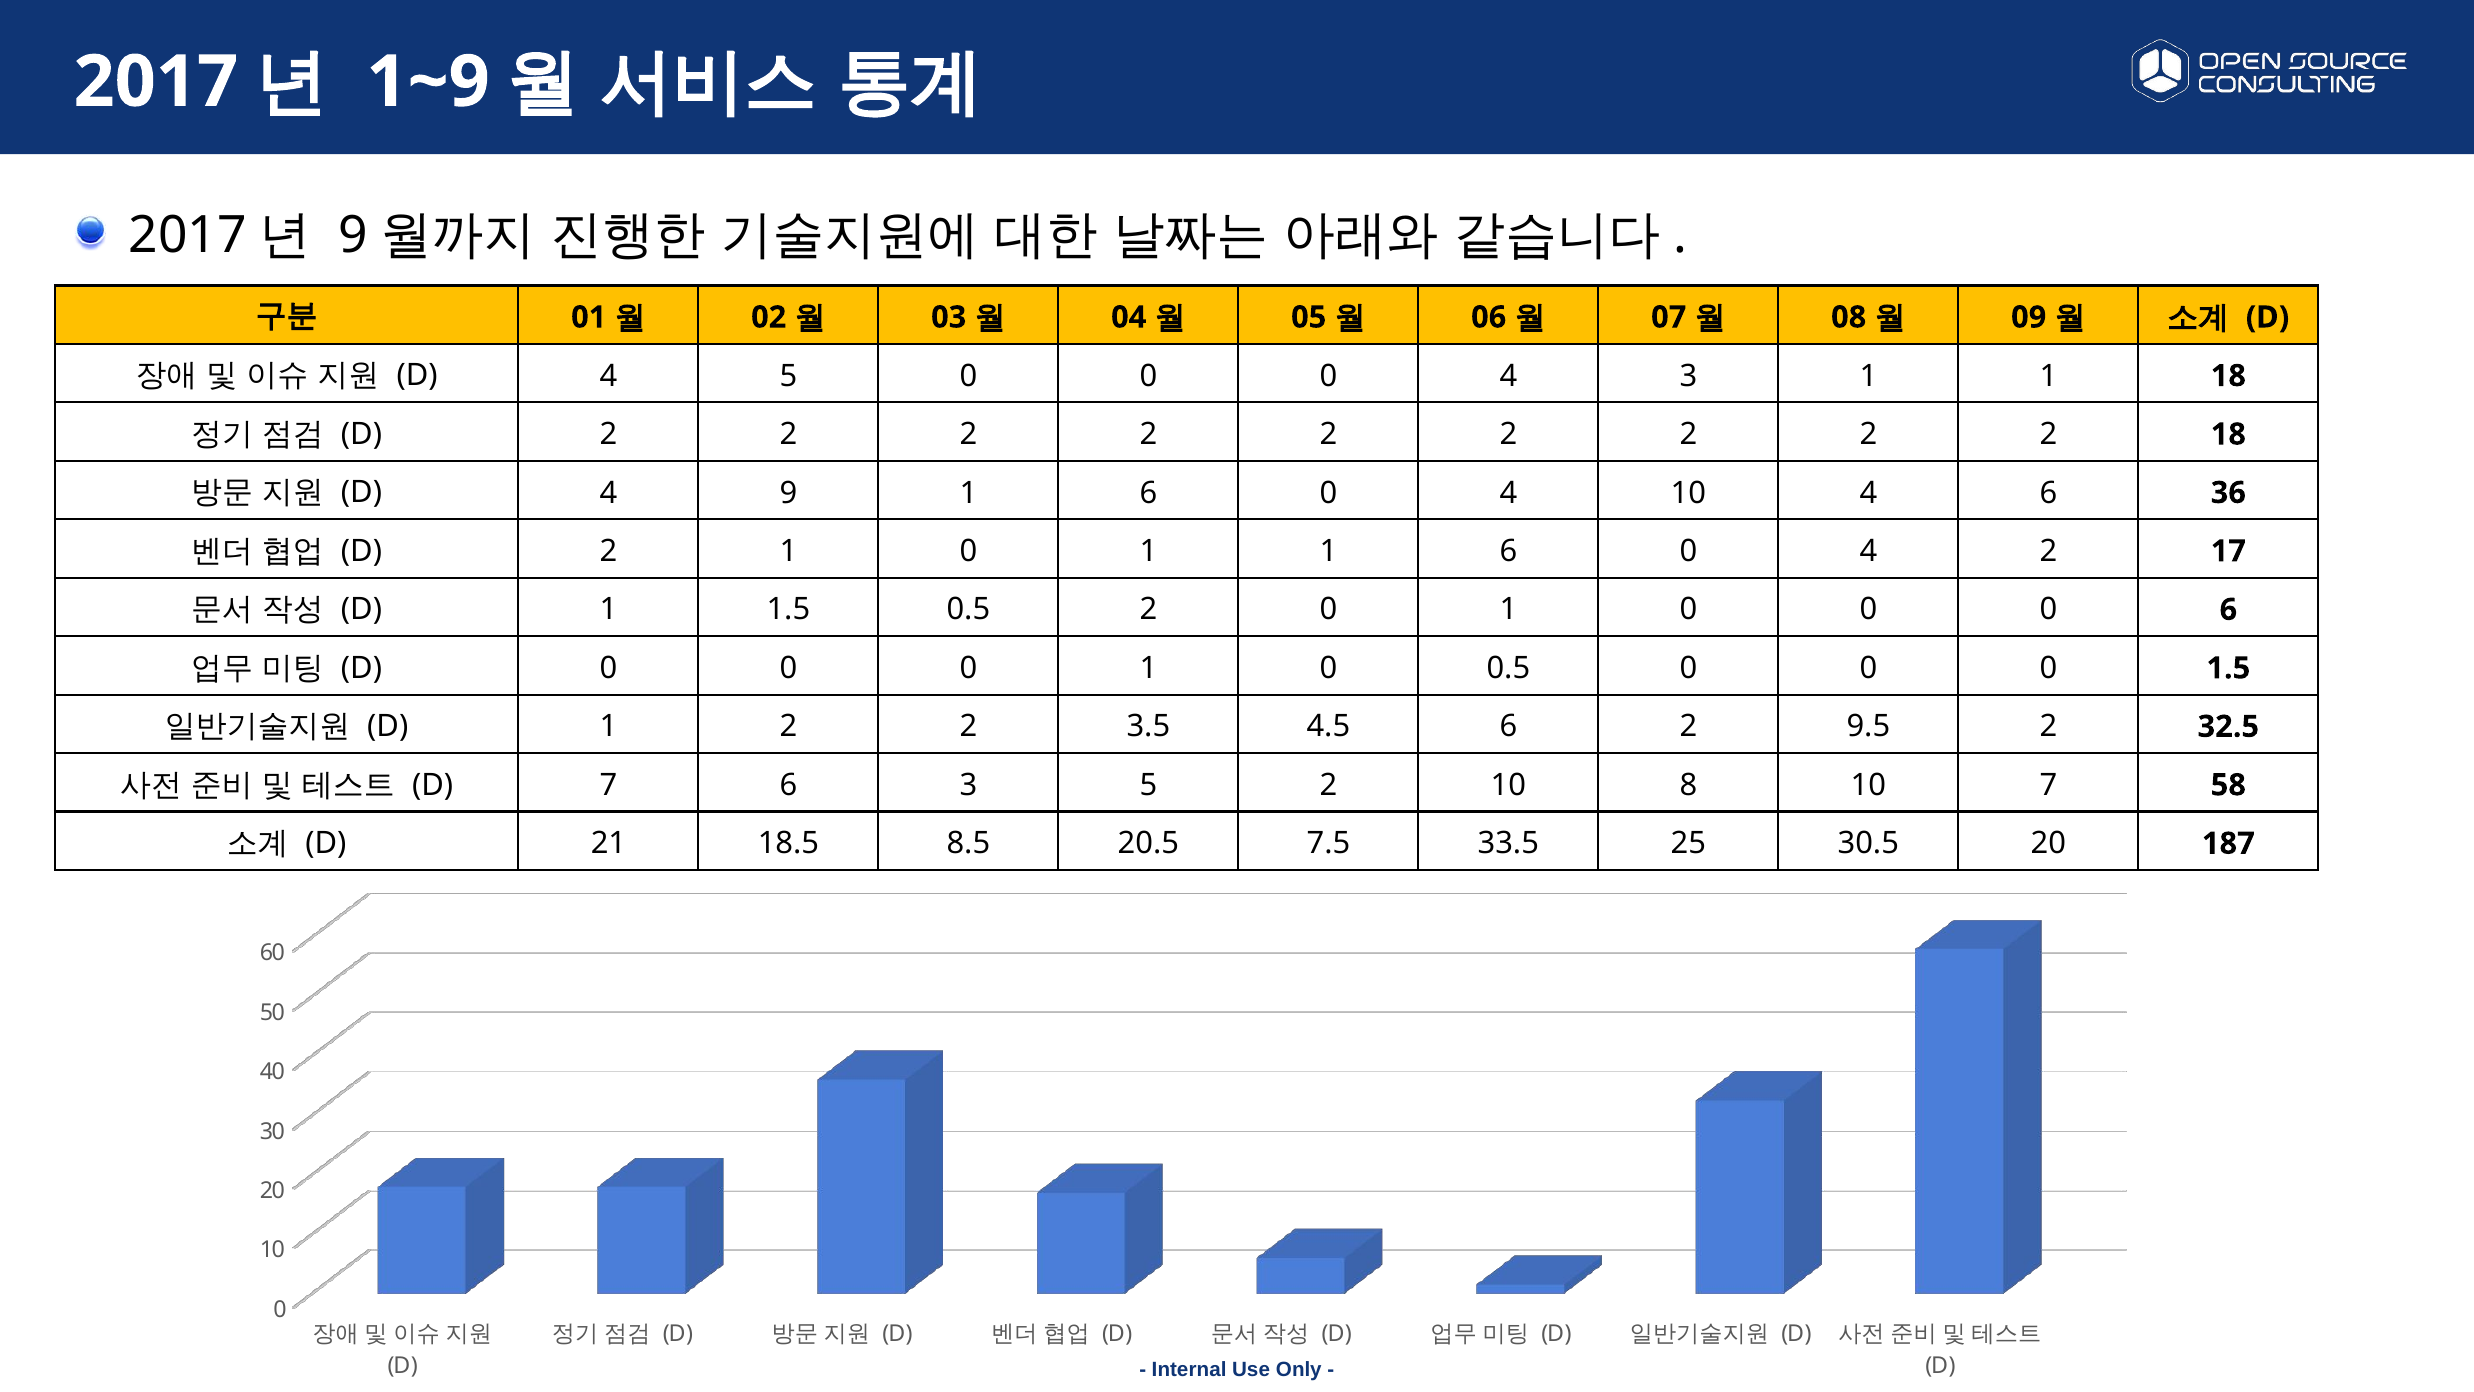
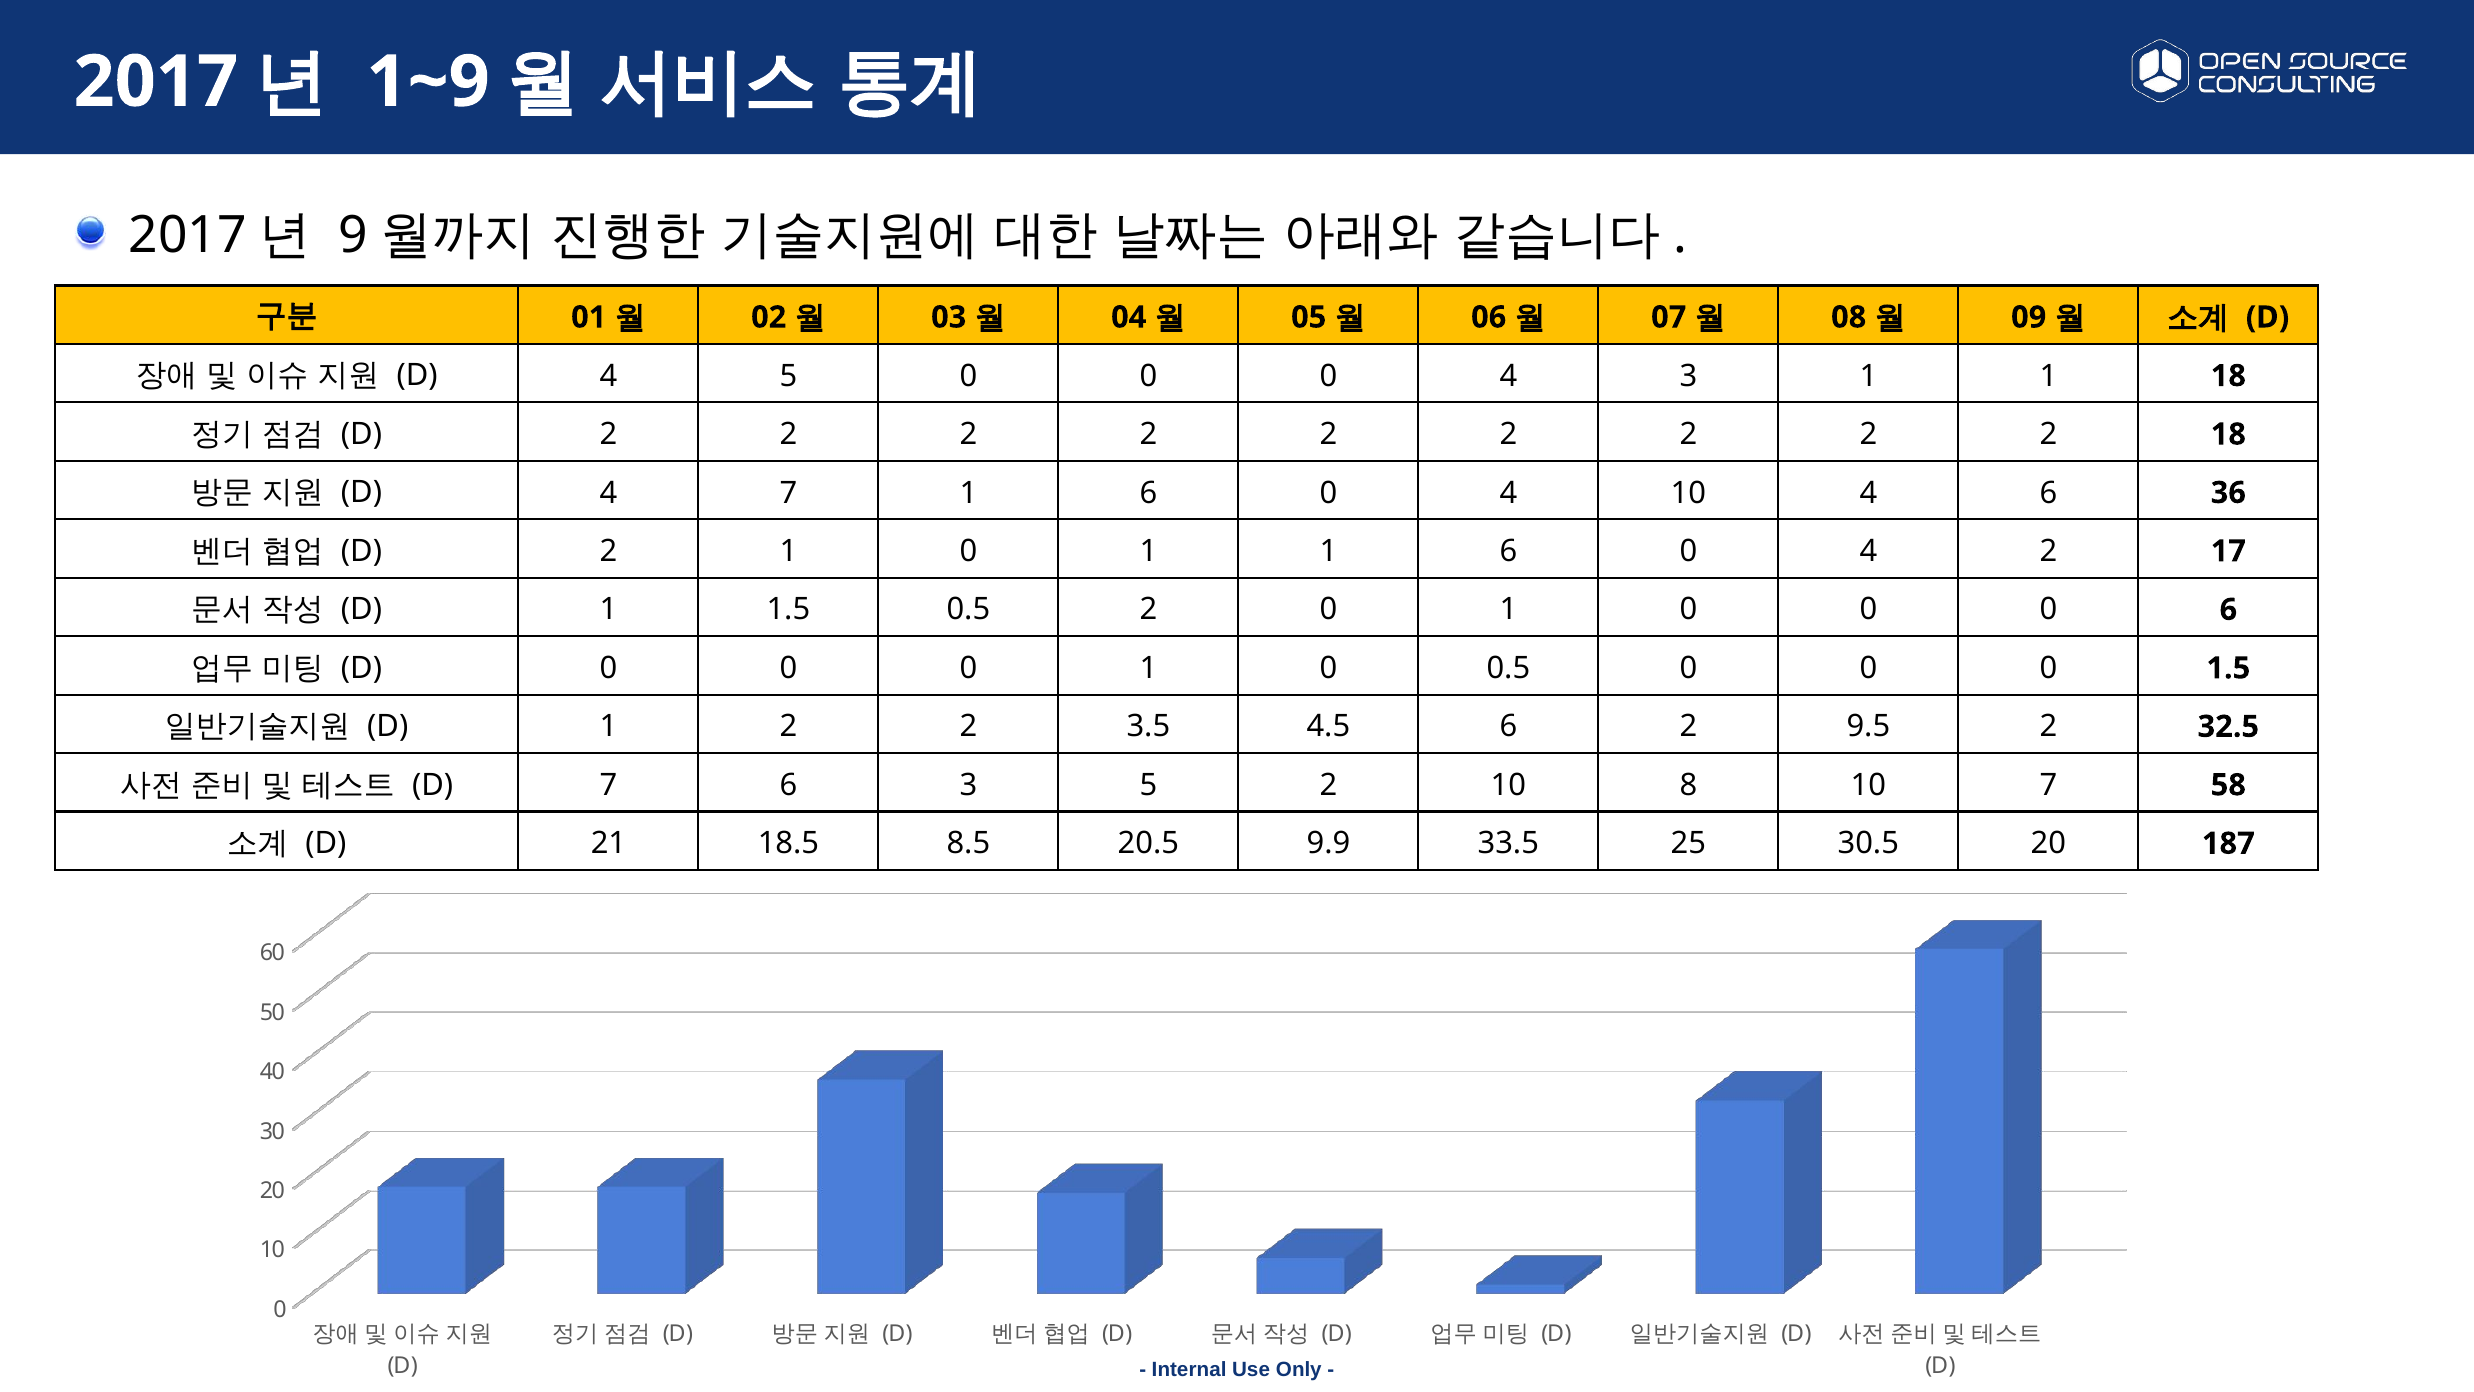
4 9: 9 -> 7 (788, 493)
7.5: 7.5 -> 9.9 (1328, 843)
